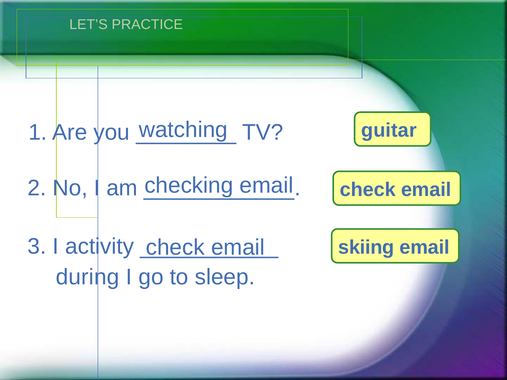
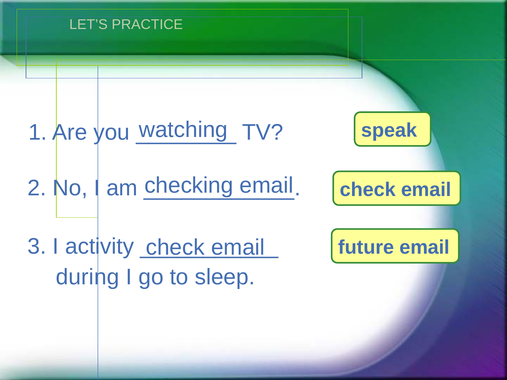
guitar: guitar -> speak (389, 130)
skiing: skiing -> future (366, 247)
